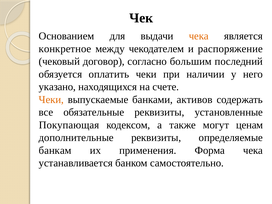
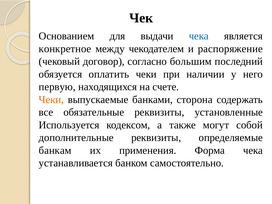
чека colour: orange -> blue (199, 36)
указано: указано -> первую (57, 87)
активов: активов -> сторона (195, 100)
Покупающая: Покупающая -> Используется (69, 125)
ценам: ценам -> собой (250, 125)
